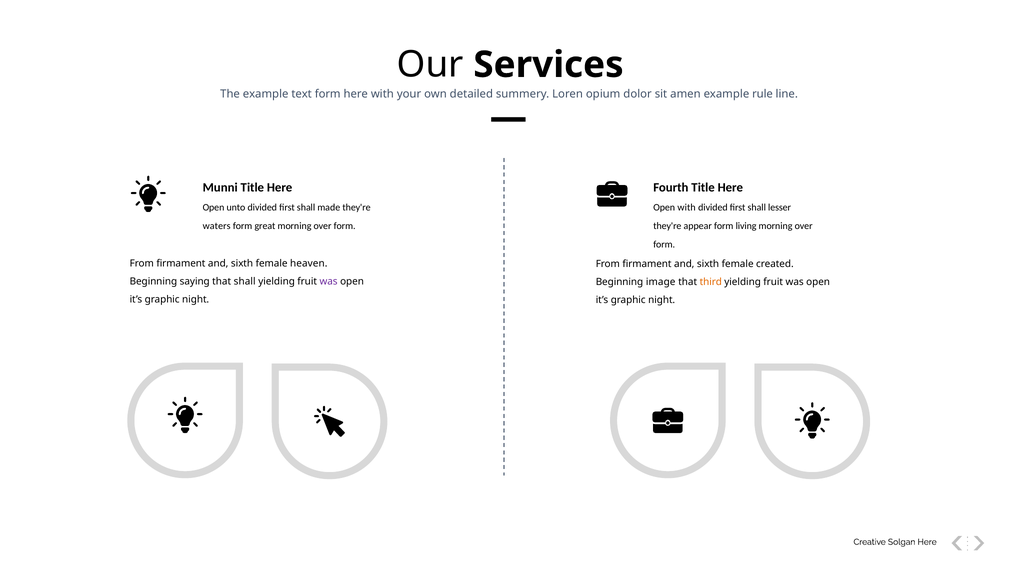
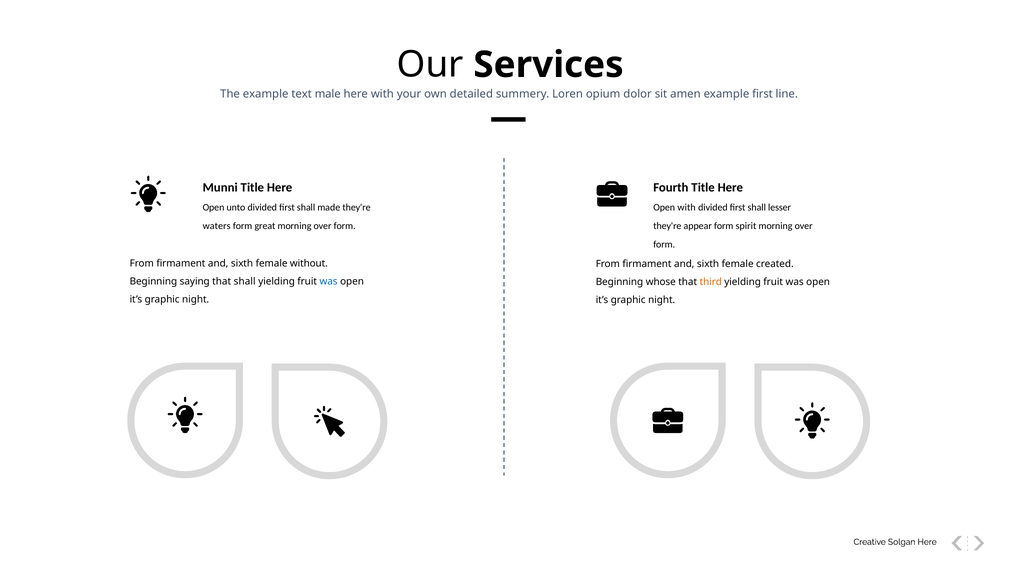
text form: form -> male (328, 94)
example rule: rule -> first (763, 94)
living: living -> spirit (746, 226)
heaven: heaven -> without (309, 264)
was colour: purple -> blue (329, 282)
image: image -> whose (661, 282)
